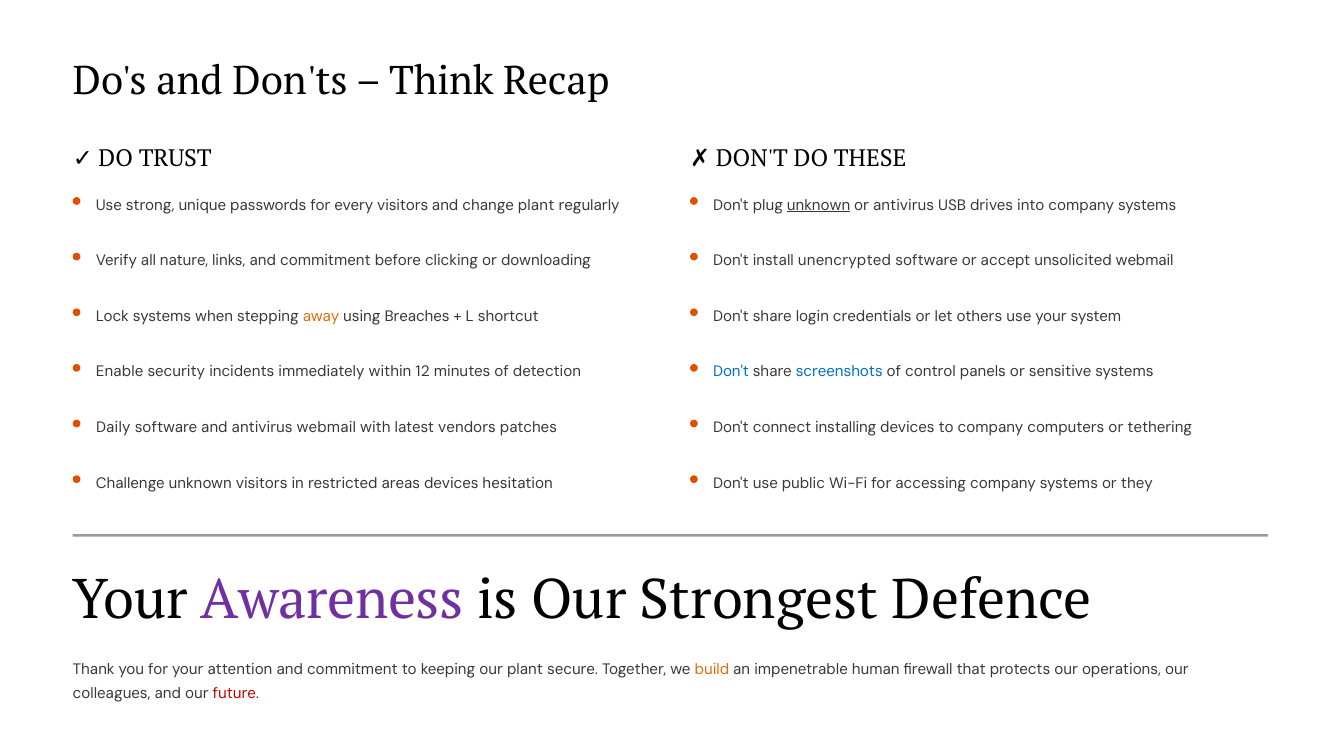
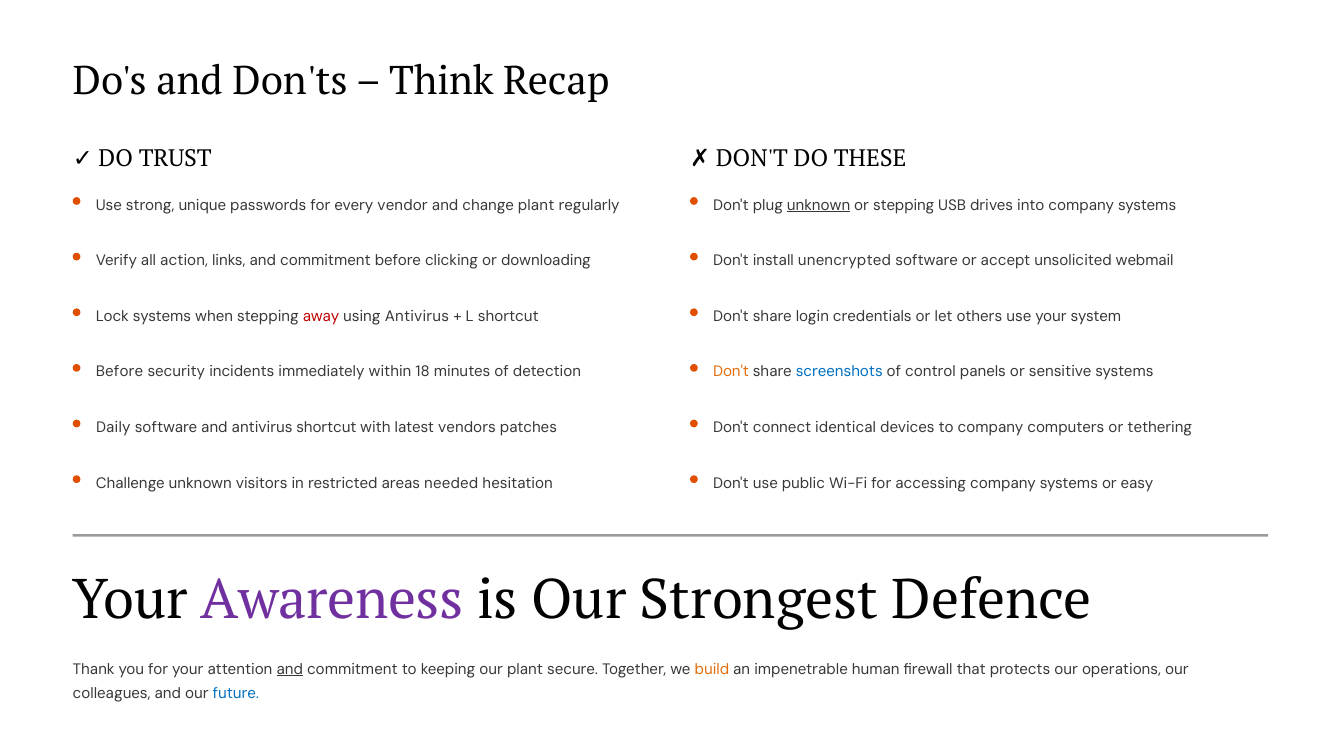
every visitors: visitors -> vendor (403, 205)
or antivirus: antivirus -> stepping (904, 205)
nature: nature -> action (184, 261)
away colour: orange -> red (321, 316)
using Breaches: Breaches -> Antivirus (417, 316)
Enable: Enable -> Before (120, 372)
12: 12 -> 18 (423, 372)
Don't colour: blue -> orange (731, 372)
antivirus webmail: webmail -> shortcut (326, 428)
installing: installing -> identical (846, 428)
areas devices: devices -> needed (451, 483)
they: they -> easy (1137, 483)
and underline: none -> present (290, 670)
future colour: red -> blue (236, 694)
